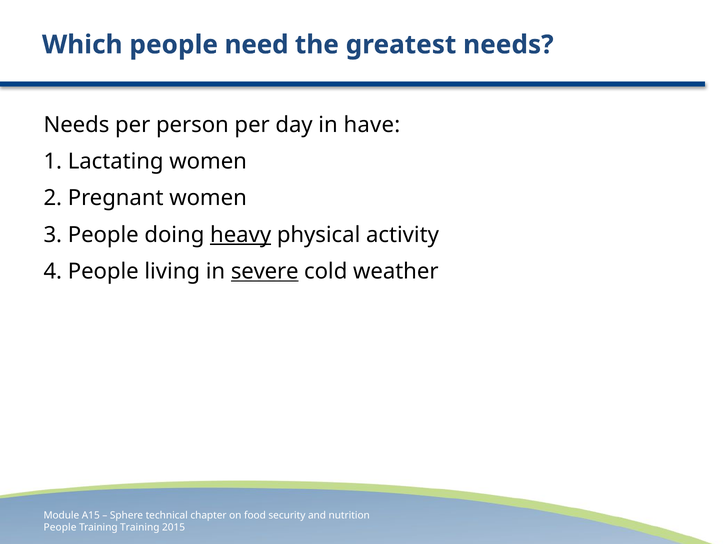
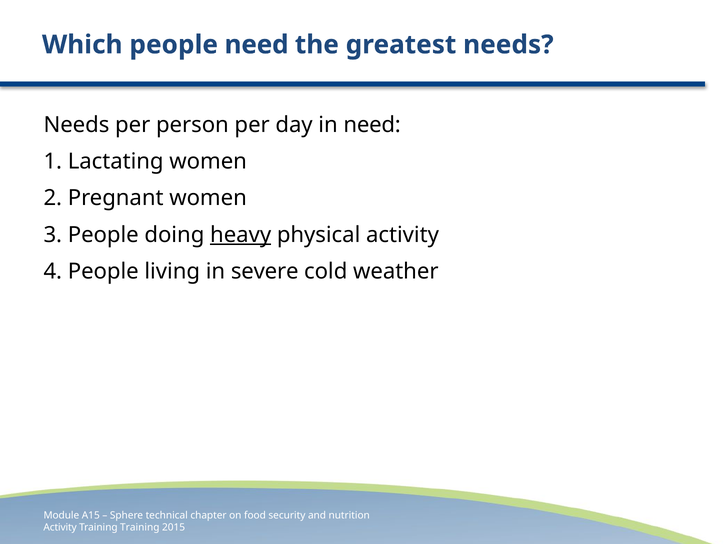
in have: have -> need (372, 125)
severe underline: present -> none (265, 271)
People: People -> Activity (60, 527)
